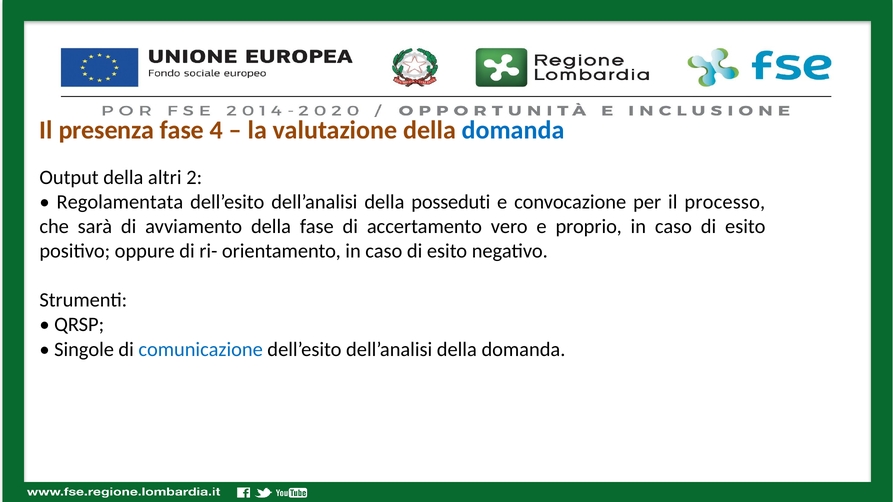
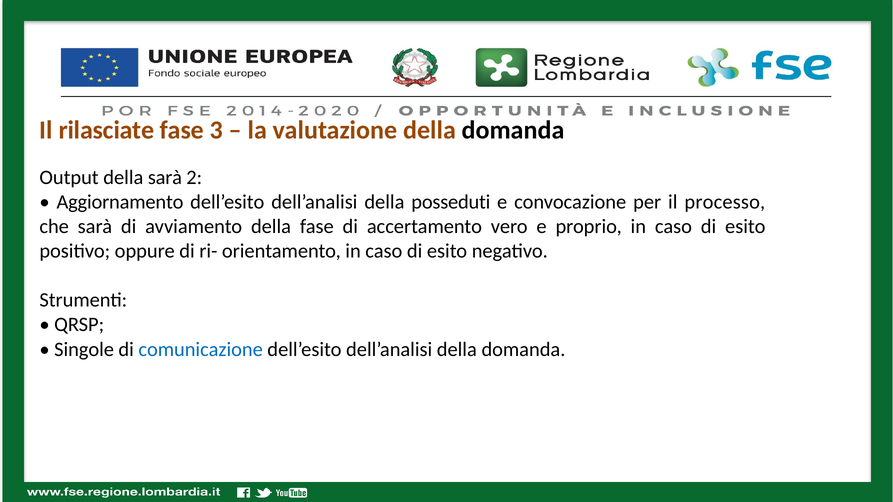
presenza: presenza -> rilasciate (106, 130)
4: 4 -> 3 (217, 130)
domanda colour: blue -> black (513, 130)
della altri: altri -> sarà (165, 178)
Regolamentata: Regolamentata -> Aggiornamento (120, 202)
